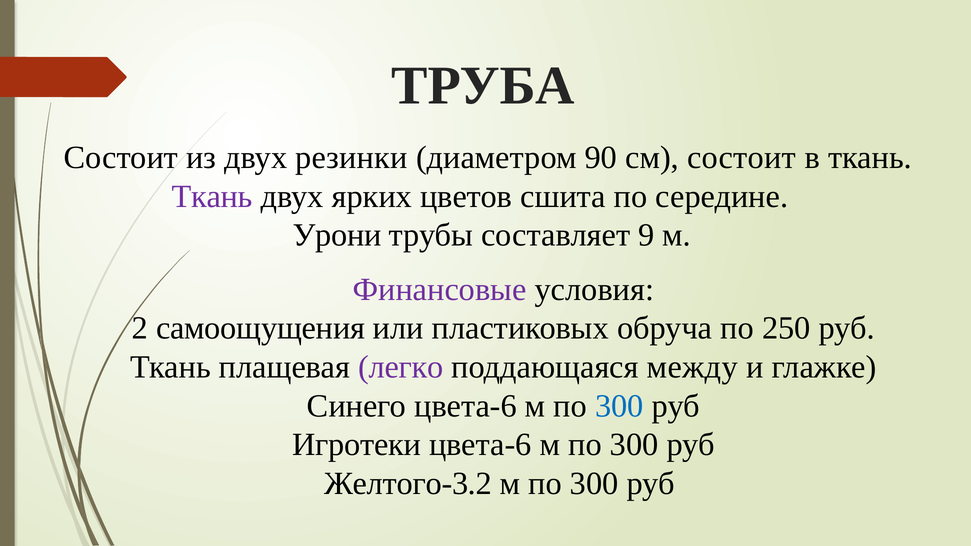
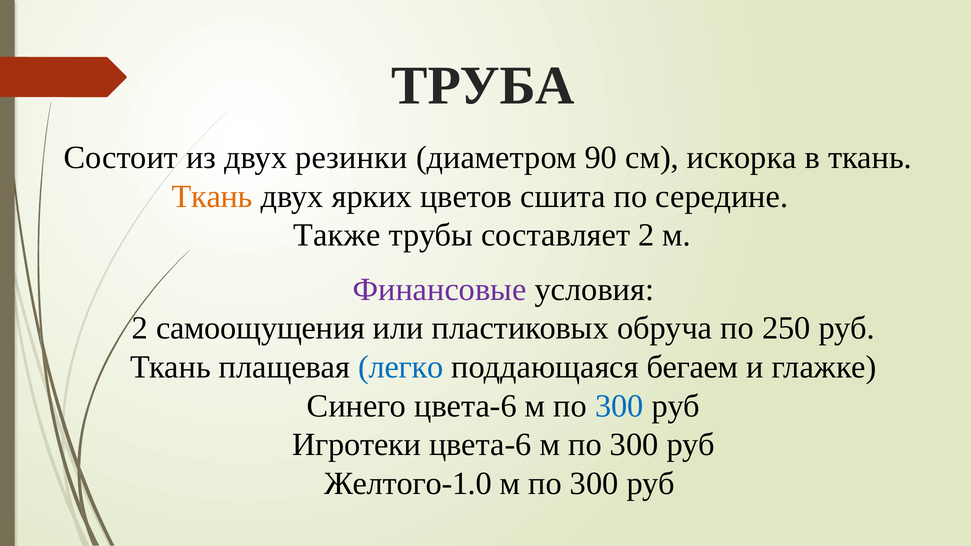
см состоит: состоит -> искорка (742, 158)
Ткань colour: purple -> orange (212, 196)
Урони: Урони -> Также (337, 235)
составляет 9: 9 -> 2 (646, 235)
легко colour: purple -> blue (401, 367)
между: между -> бегаем (693, 367)
Желтого-3.2: Желтого-3.2 -> Желтого-1.0 (408, 484)
